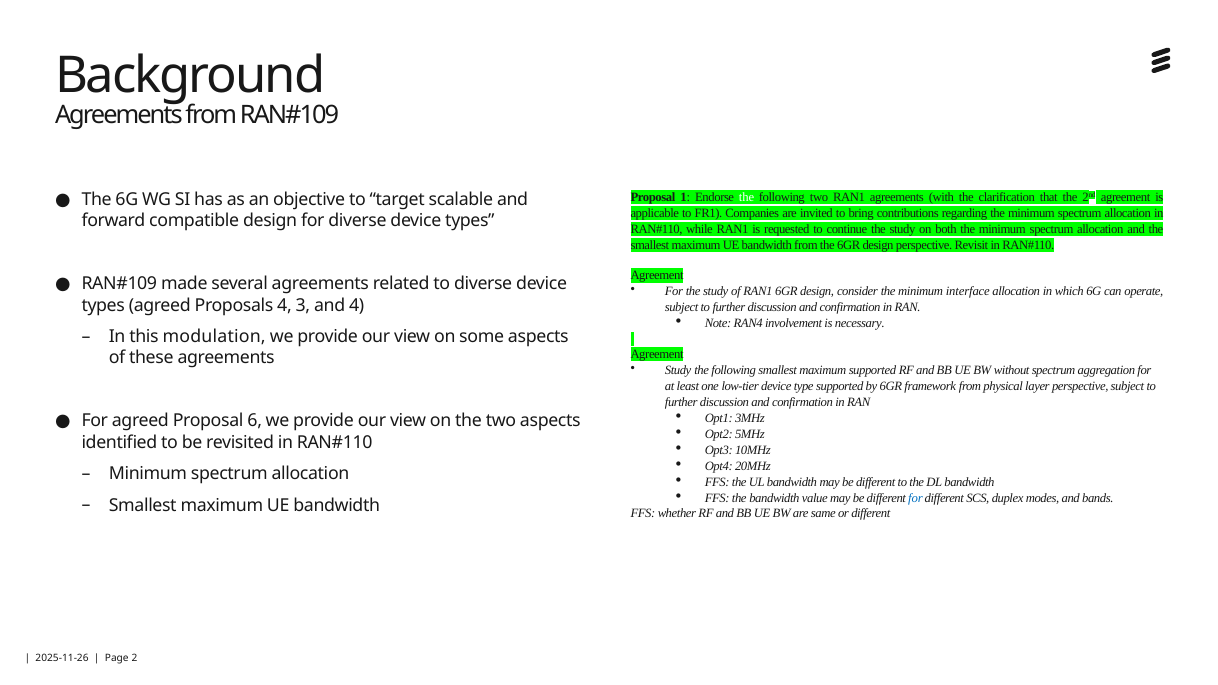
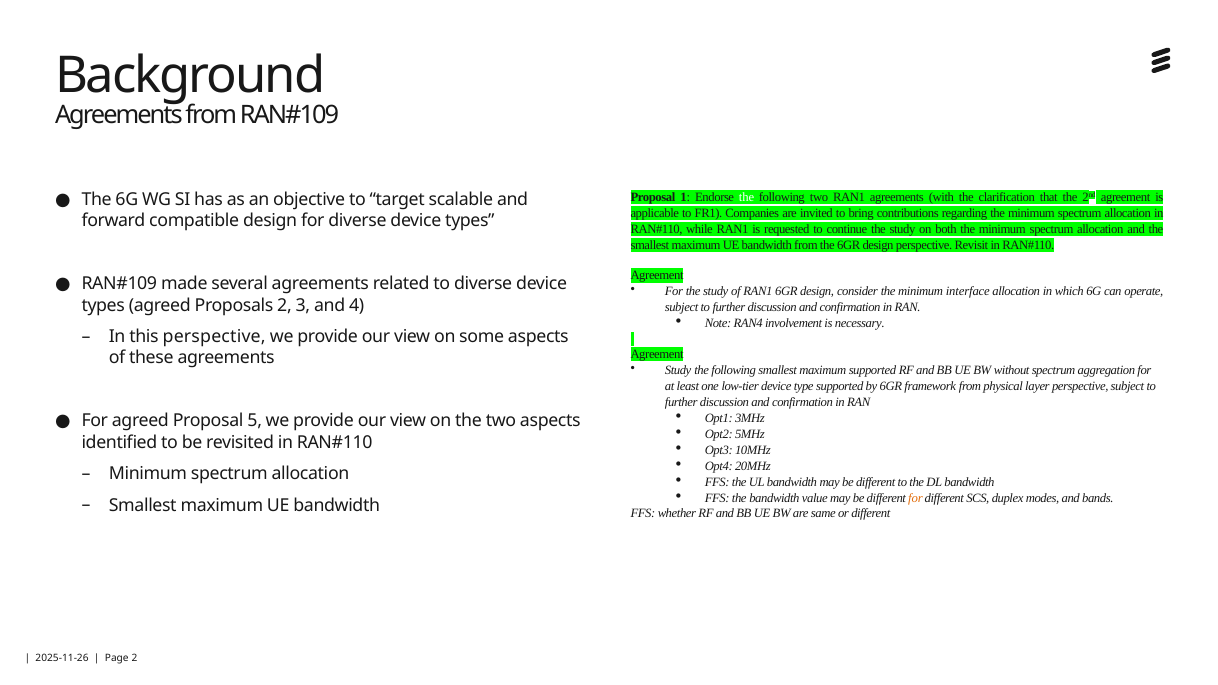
Proposals 4: 4 -> 2 (285, 305)
this modulation: modulation -> perspective (214, 337)
6: 6 -> 5 (255, 421)
for colour: blue -> orange (915, 498)
